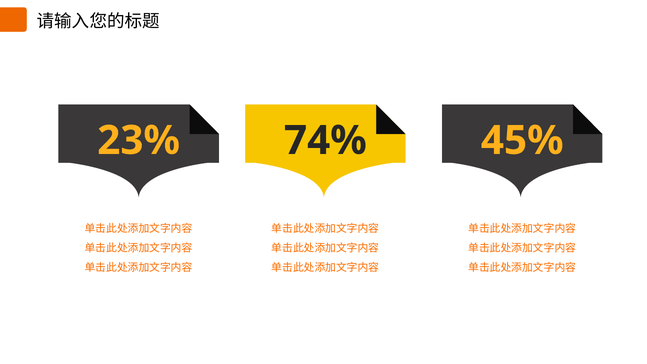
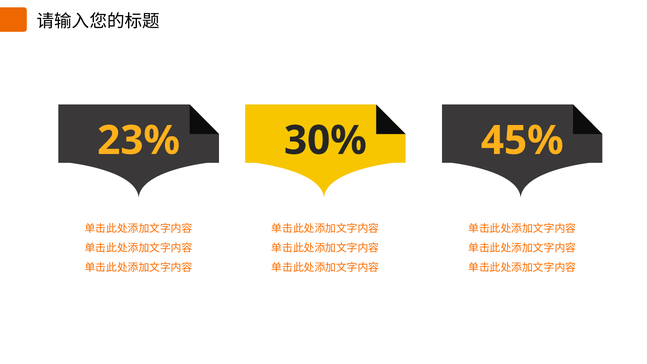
74%: 74% -> 30% (325, 141)
